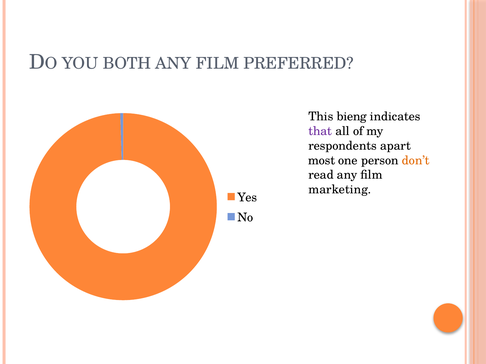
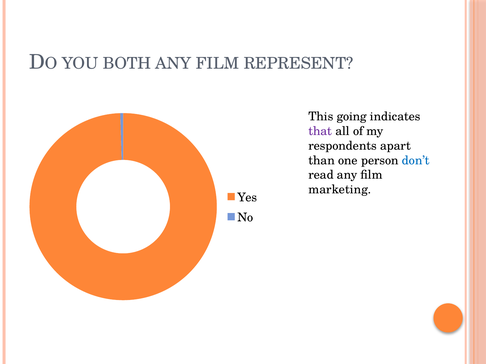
PREFERRED: PREFERRED -> REPRESENT (299, 64)
bieng: bieng -> going (352, 117)
most: most -> than (322, 161)
don’t colour: orange -> blue (416, 161)
